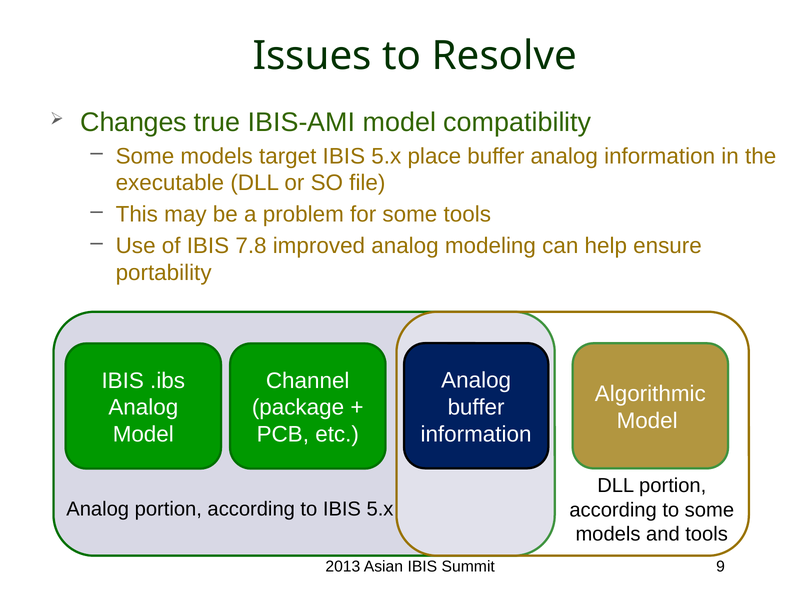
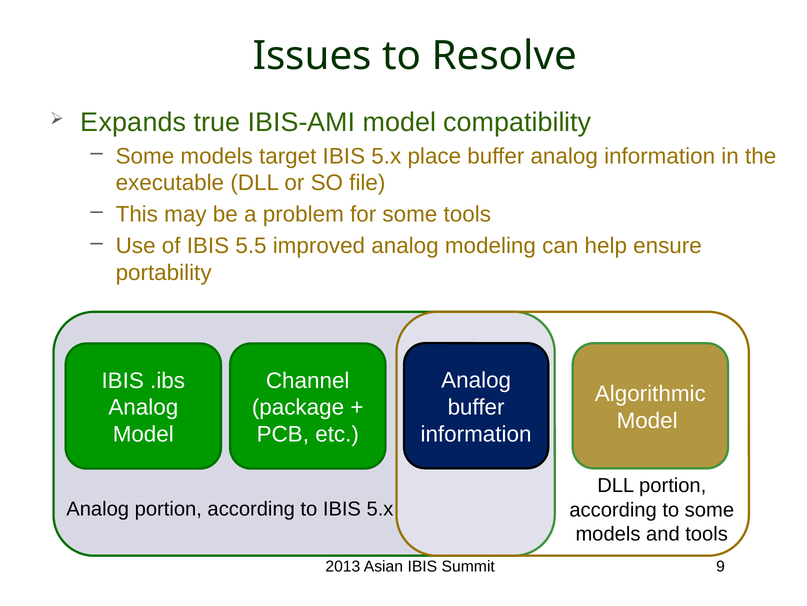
Changes: Changes -> Expands (133, 122)
7.8: 7.8 -> 5.5 (251, 246)
